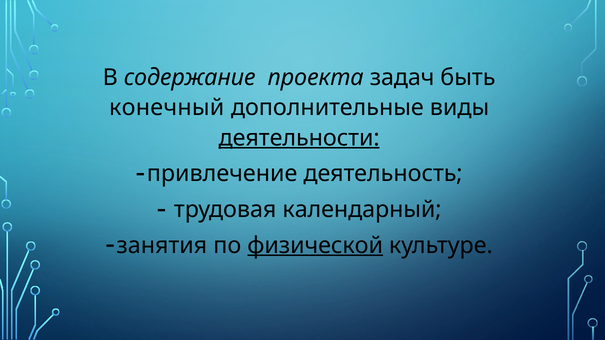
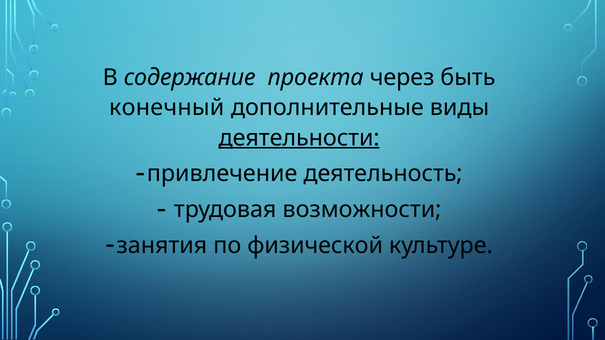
задач: задач -> через (402, 78)
календарный: календарный -> возможности (362, 210)
физической underline: present -> none (315, 246)
